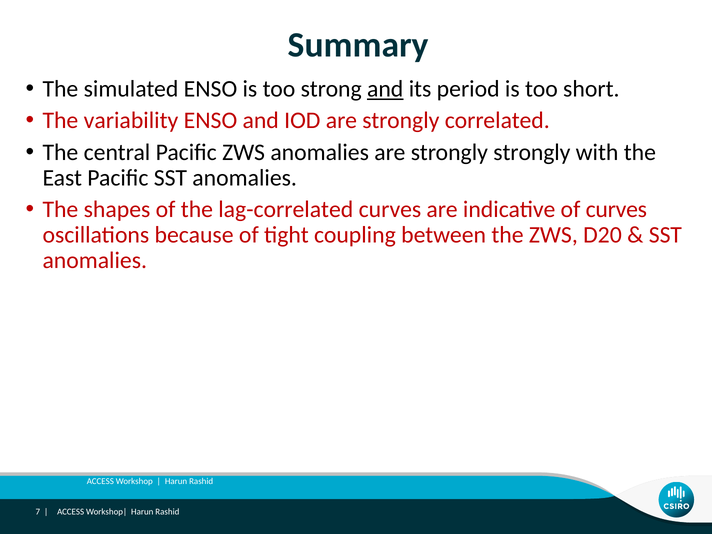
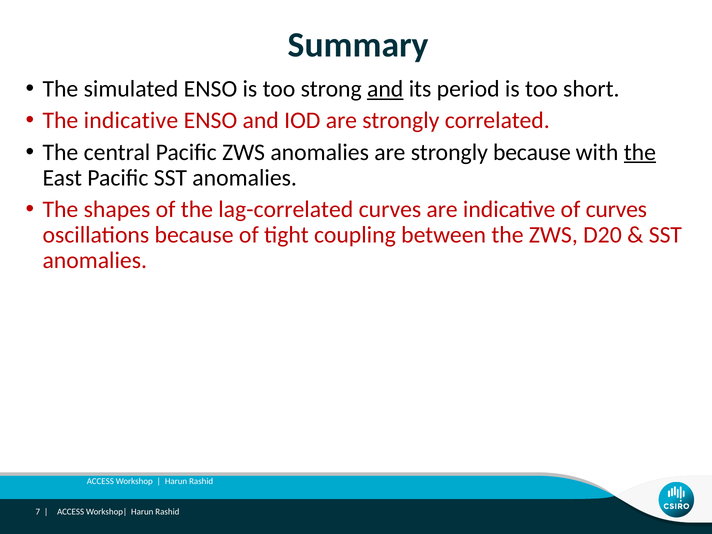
The variability: variability -> indicative (131, 121)
strongly strongly: strongly -> because (532, 152)
the underline: none -> present (640, 152)
